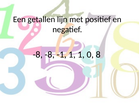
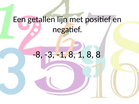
-8 -8: -8 -> -3 (50, 55)
-1 1: 1 -> 8 (72, 55)
1 0: 0 -> 8 (90, 55)
